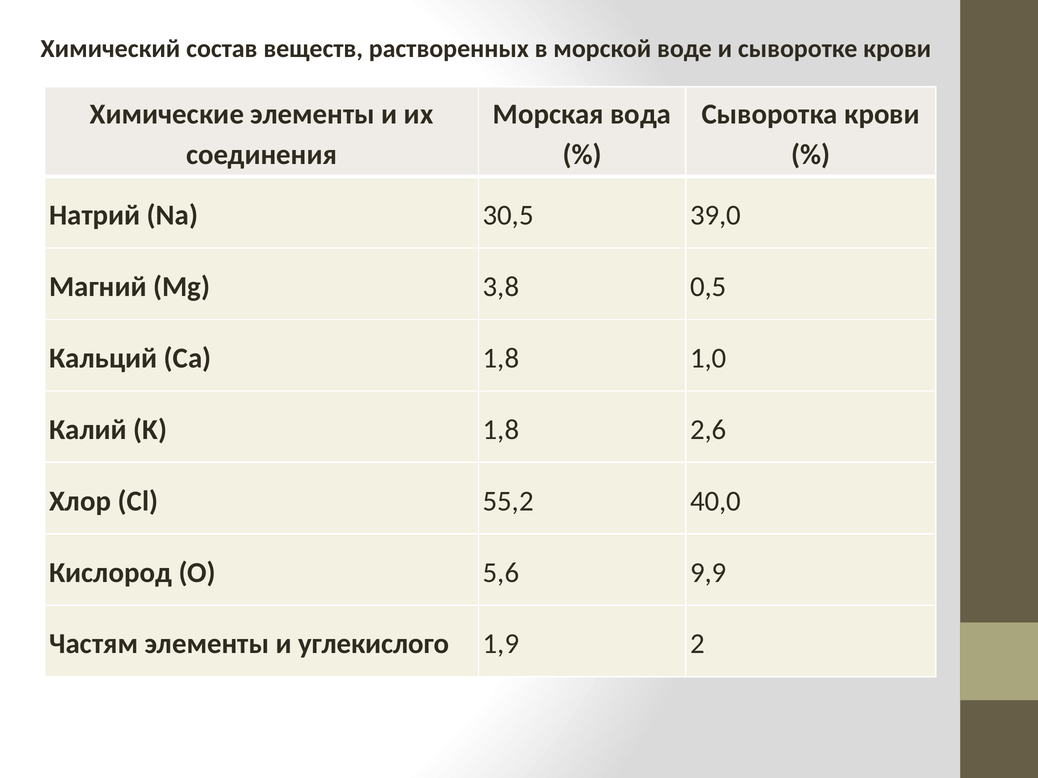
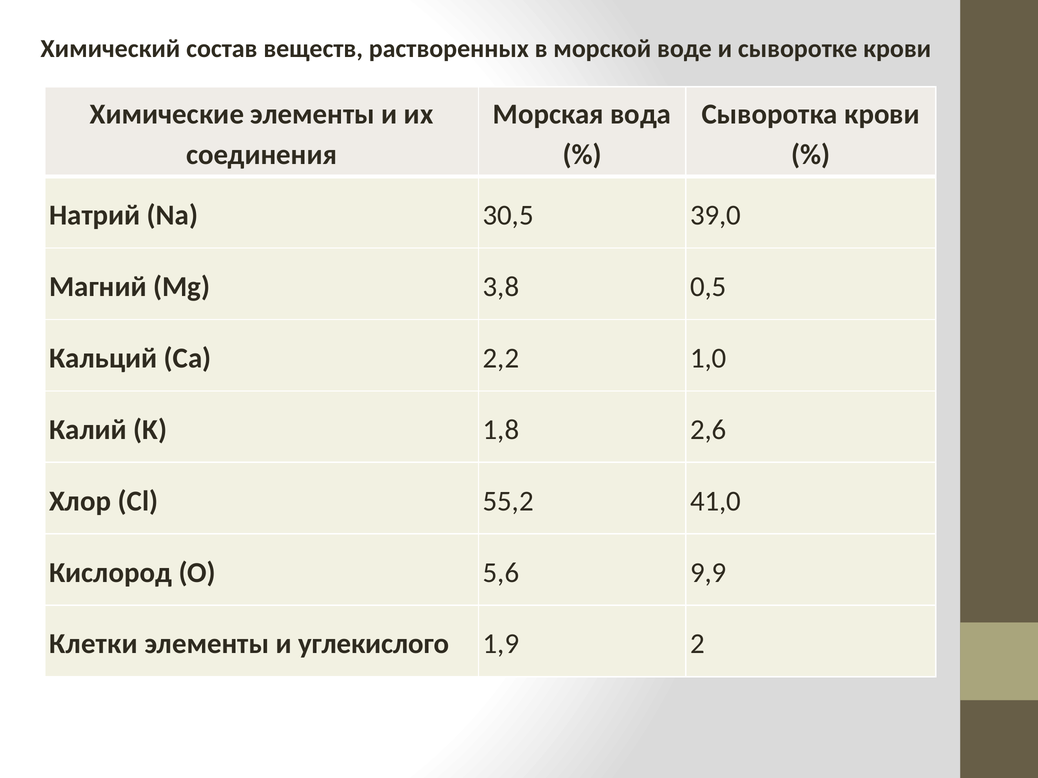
Ca 1,8: 1,8 -> 2,2 (501, 358)
40,0: 40,0 -> 41,0 (716, 501)
Частям: Частям -> Клетки (94, 644)
